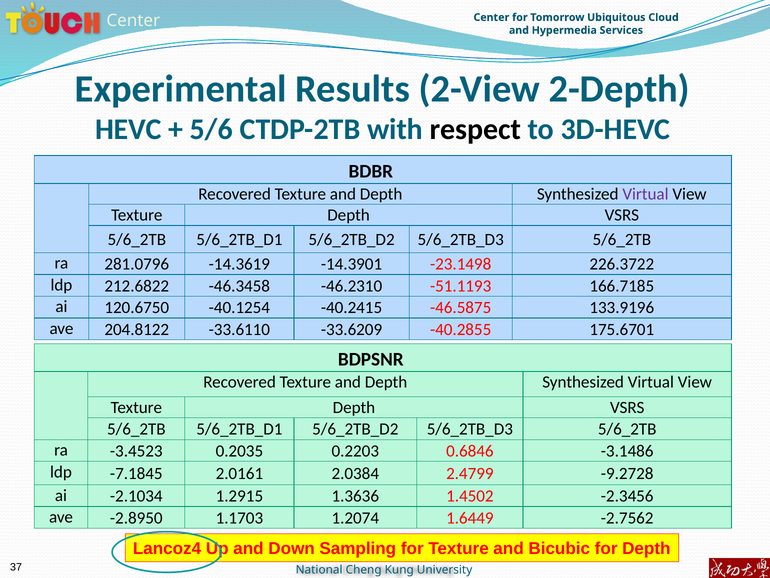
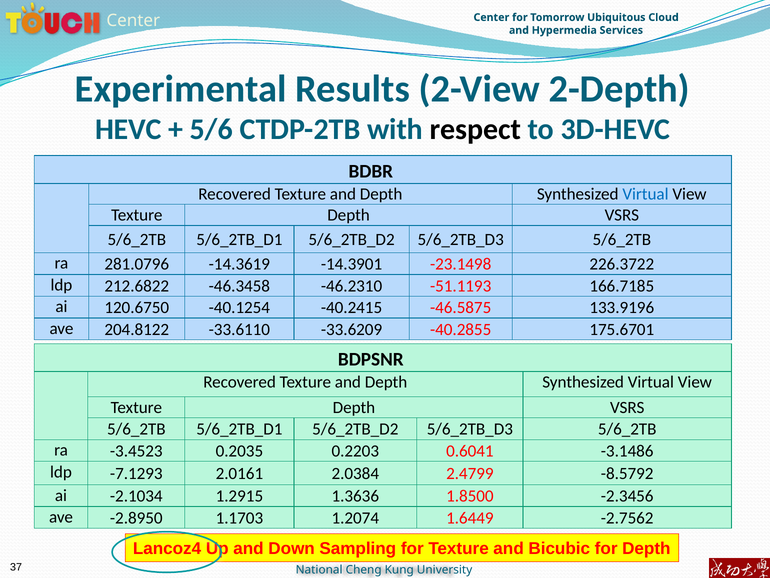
Virtual colour: purple -> blue (645, 194)
0.6846: 0.6846 -> 0.6041 (470, 451)
-7.1845: -7.1845 -> -7.1293 (136, 473)
-9.2728: -9.2728 -> -8.5792 (627, 473)
1.4502: 1.4502 -> 1.8500 (470, 496)
